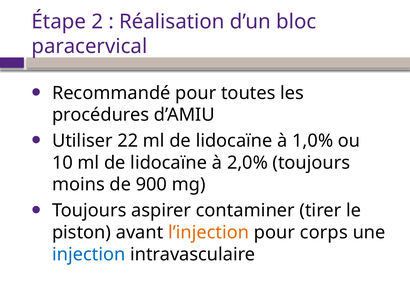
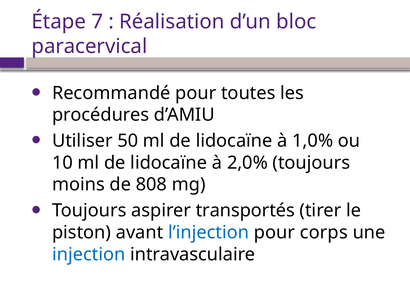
2: 2 -> 7 (97, 22)
22: 22 -> 50 (128, 141)
900: 900 -> 808 (151, 184)
contaminer: contaminer -> transportés (245, 210)
l’injection colour: orange -> blue (209, 232)
